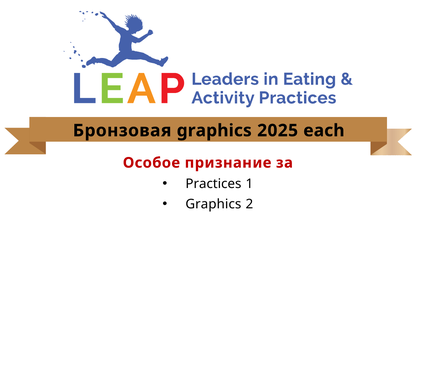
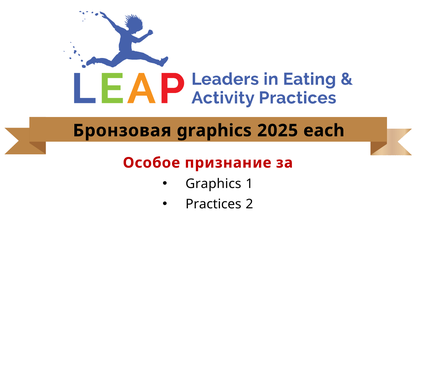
Practices: Practices -> Graphics (213, 184)
Graphics: Graphics -> Practices (213, 204)
